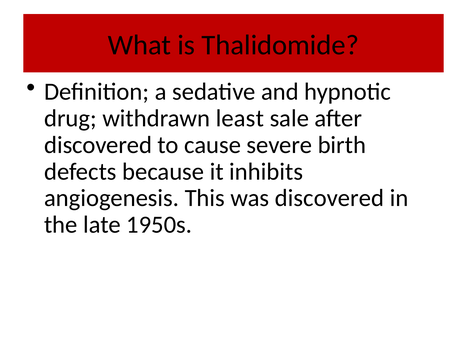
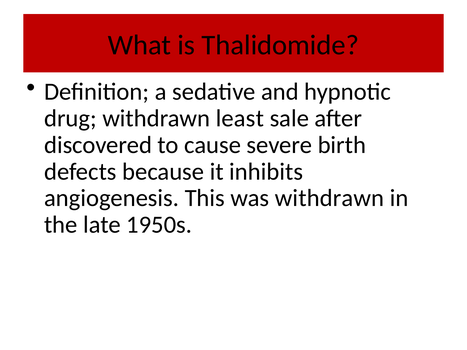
was discovered: discovered -> withdrawn (329, 198)
